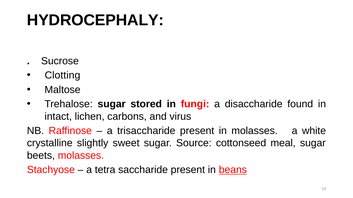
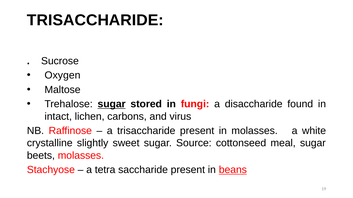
HYDROCEPHALY: HYDROCEPHALY -> TRISACCHARIDE (95, 20)
Clotting: Clotting -> Oxygen (63, 76)
sugar underline: none -> present (112, 104)
